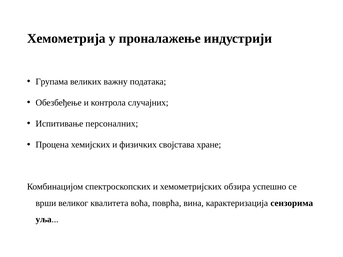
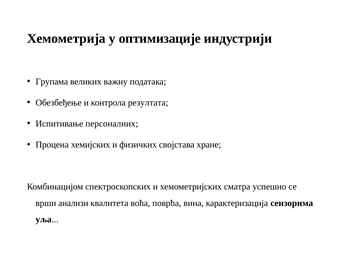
проналажење: проналажење -> оптимизације (160, 38)
случајних: случајних -> резултата (148, 103)
обзира: обзира -> сматра (237, 187)
великог: великог -> анализи (73, 203)
